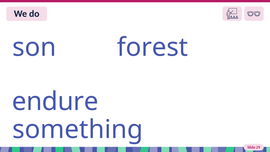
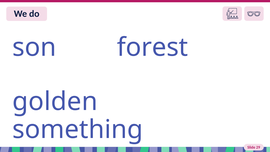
endure: endure -> golden (55, 101)
